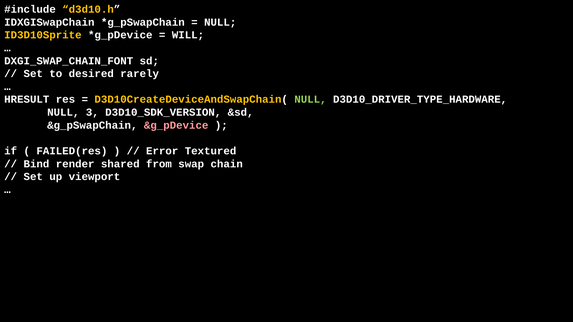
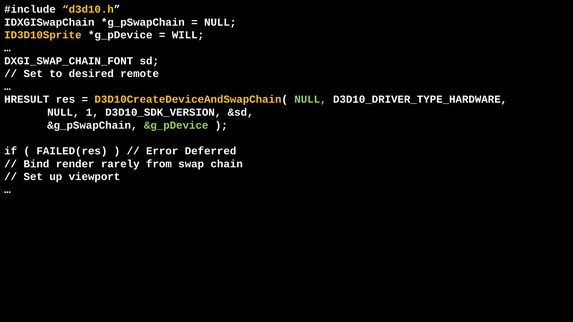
rarely: rarely -> remote (140, 74)
3: 3 -> 1 (92, 112)
&g_pDevice colour: pink -> light green (176, 125)
Textured: Textured -> Deferred (211, 151)
shared: shared -> rarely (120, 164)
